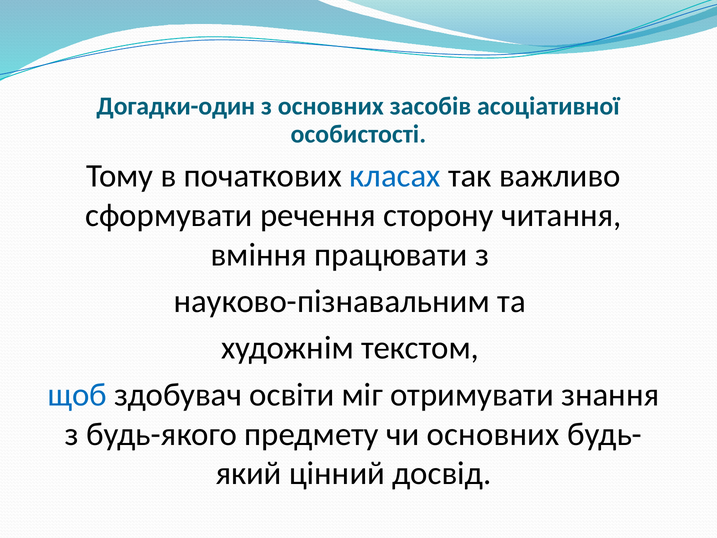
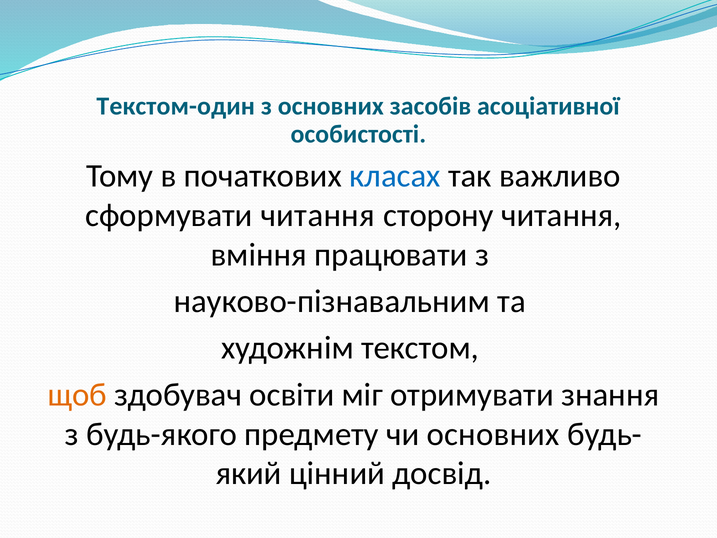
Догадки-один: Догадки-один -> Текстом-один (176, 106)
сформувати речення: речення -> читання (318, 215)
щоб colour: blue -> orange (77, 395)
